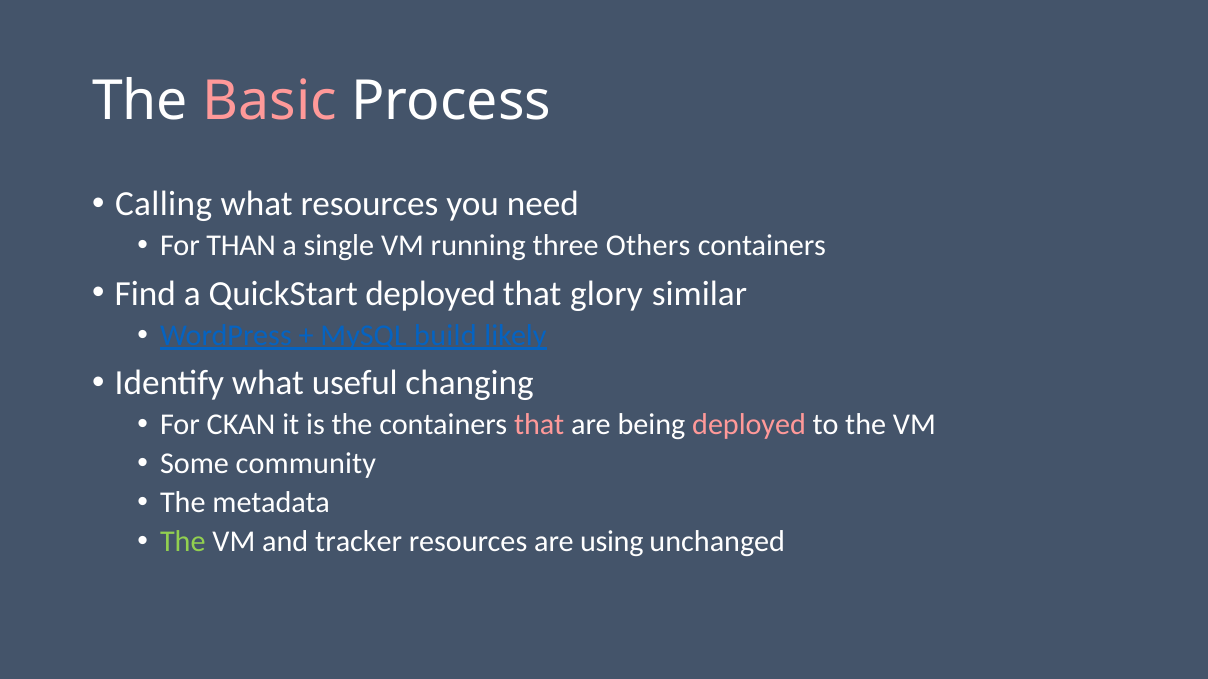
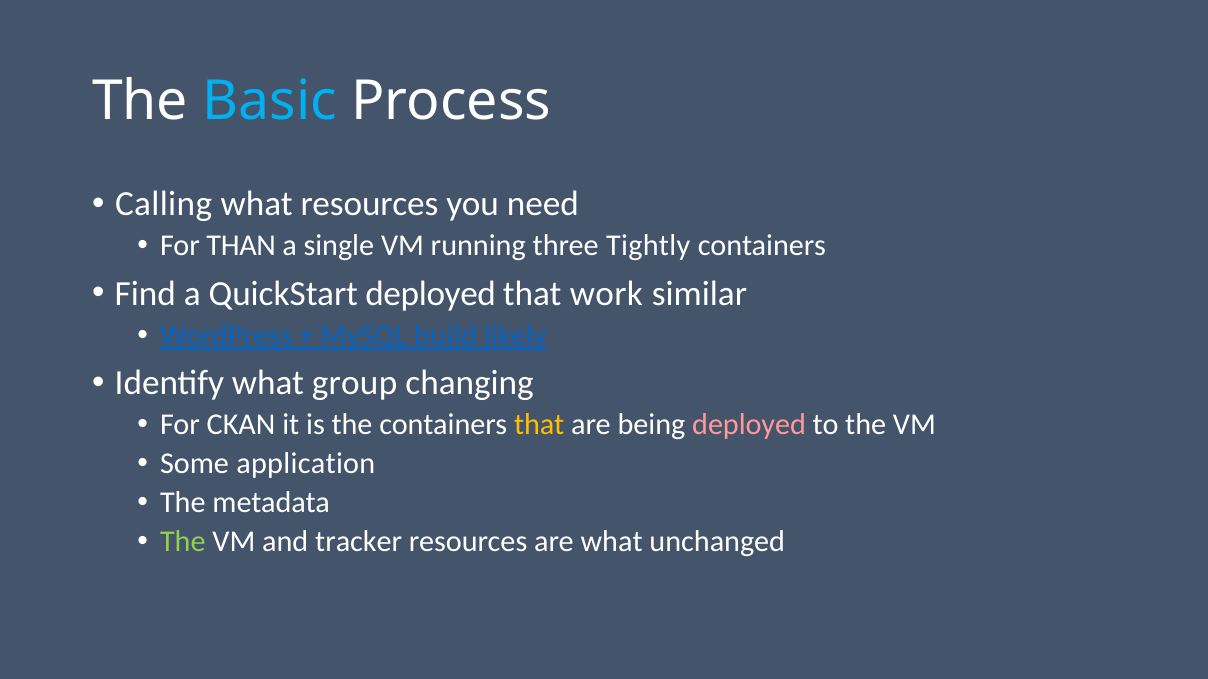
Basic colour: pink -> light blue (270, 101)
Others: Others -> Tightly (648, 246)
glory: glory -> work (606, 294)
useful: useful -> group (355, 384)
that colour: pink -> yellow (539, 425)
community: community -> application (306, 464)
are using: using -> what (612, 542)
